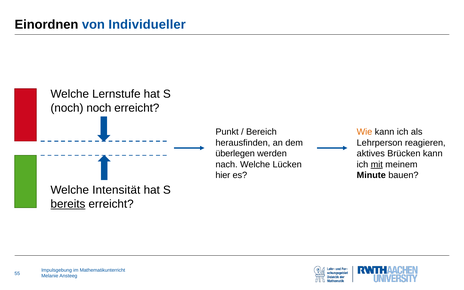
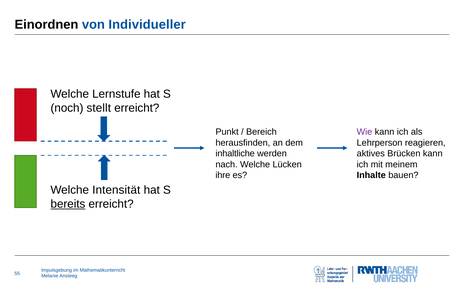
noch noch: noch -> stellt (99, 108)
Wie colour: orange -> purple (364, 132)
überlegen: überlegen -> inhaltliche (235, 154)
mit underline: present -> none (377, 165)
hier: hier -> ihre (223, 175)
Minute: Minute -> Inhalte (371, 175)
